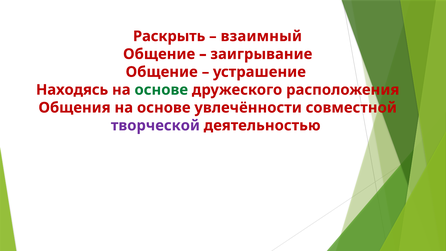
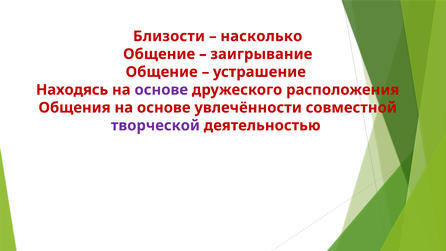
Раскрыть: Раскрыть -> Близости (169, 36)
взаимный: взаимный -> насколько (261, 36)
основе colour: green -> purple (161, 90)
